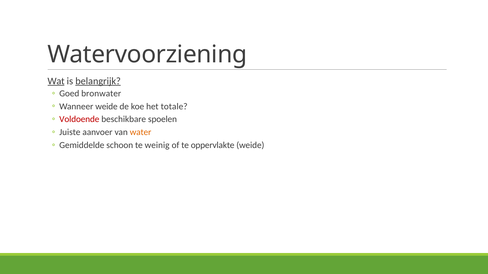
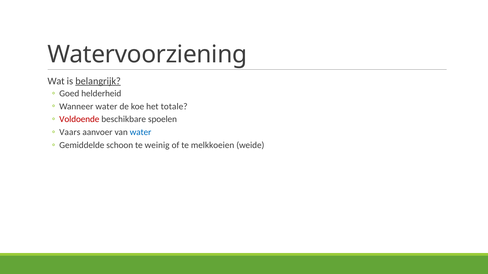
Wat underline: present -> none (56, 81)
bronwater: bronwater -> helderheid (101, 94)
Wanneer weide: weide -> water (106, 107)
Juiste: Juiste -> Vaars (70, 132)
water colour: orange -> blue (141, 132)
oppervlakte: oppervlakte -> melkkoeien (213, 145)
